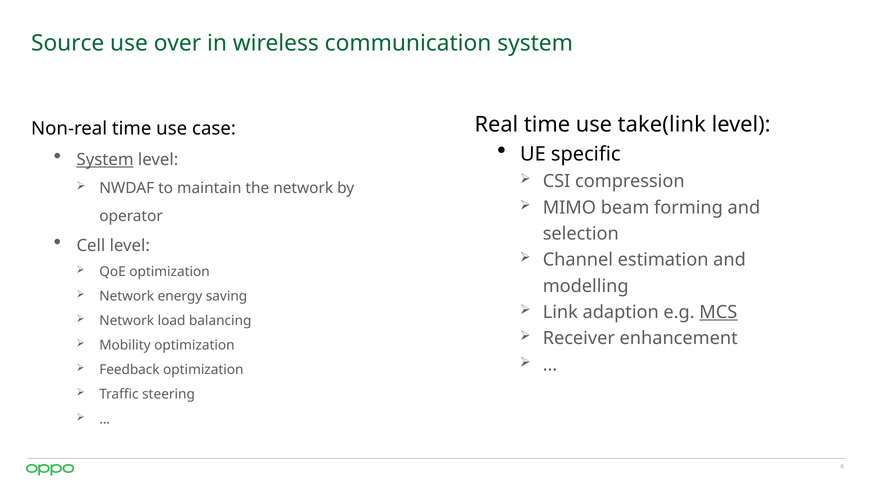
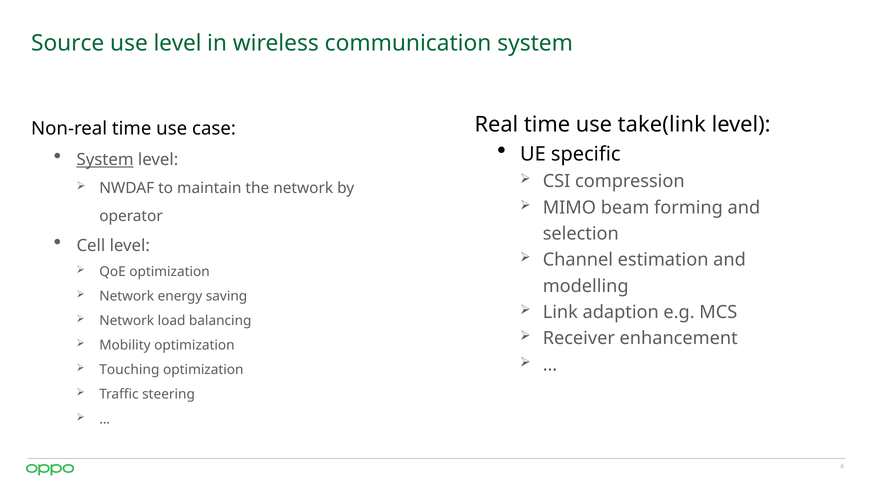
use over: over -> level (178, 43)
MCS underline: present -> none (718, 312)
Feedback: Feedback -> Touching (129, 370)
